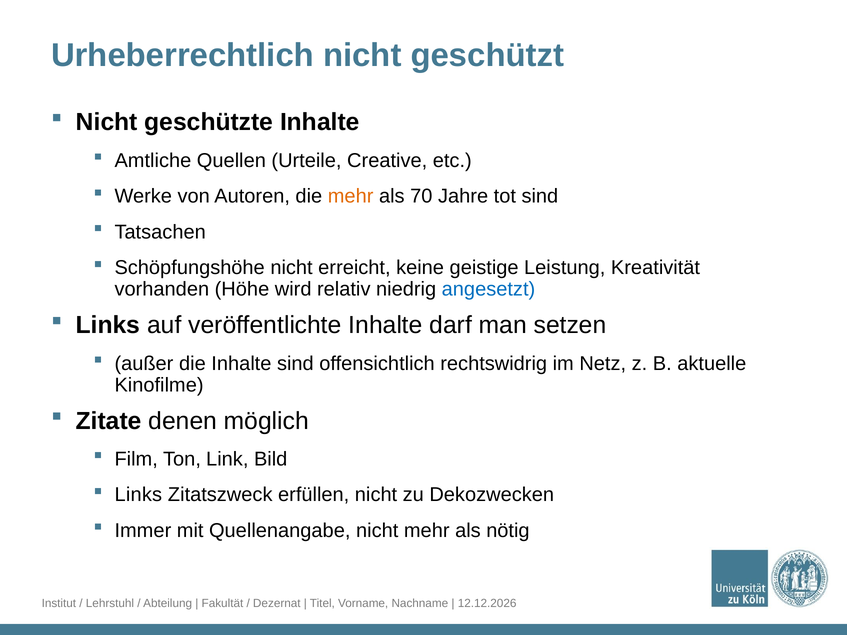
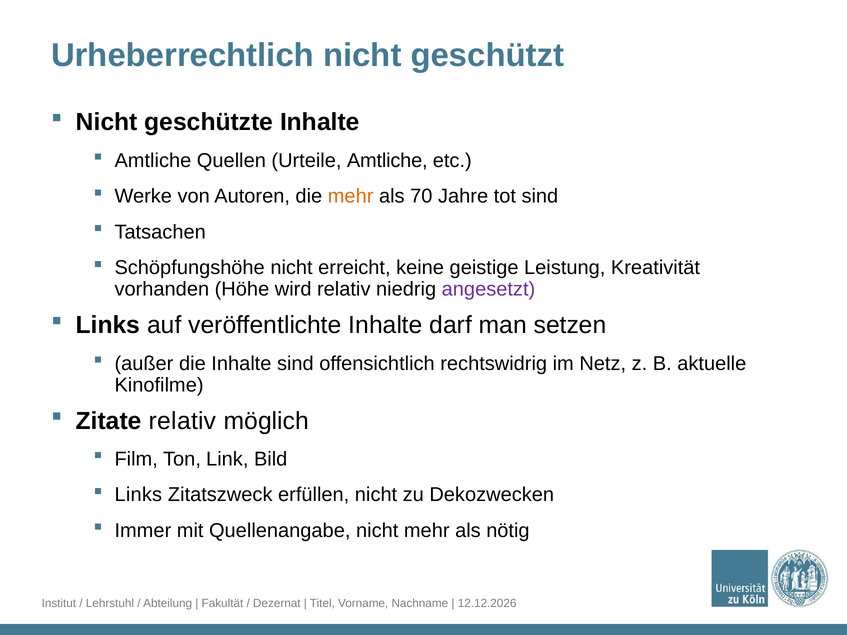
Urteile Creative: Creative -> Amtliche (387, 161)
angesetzt colour: blue -> purple (488, 289)
Zitate denen: denen -> relativ (183, 421)
